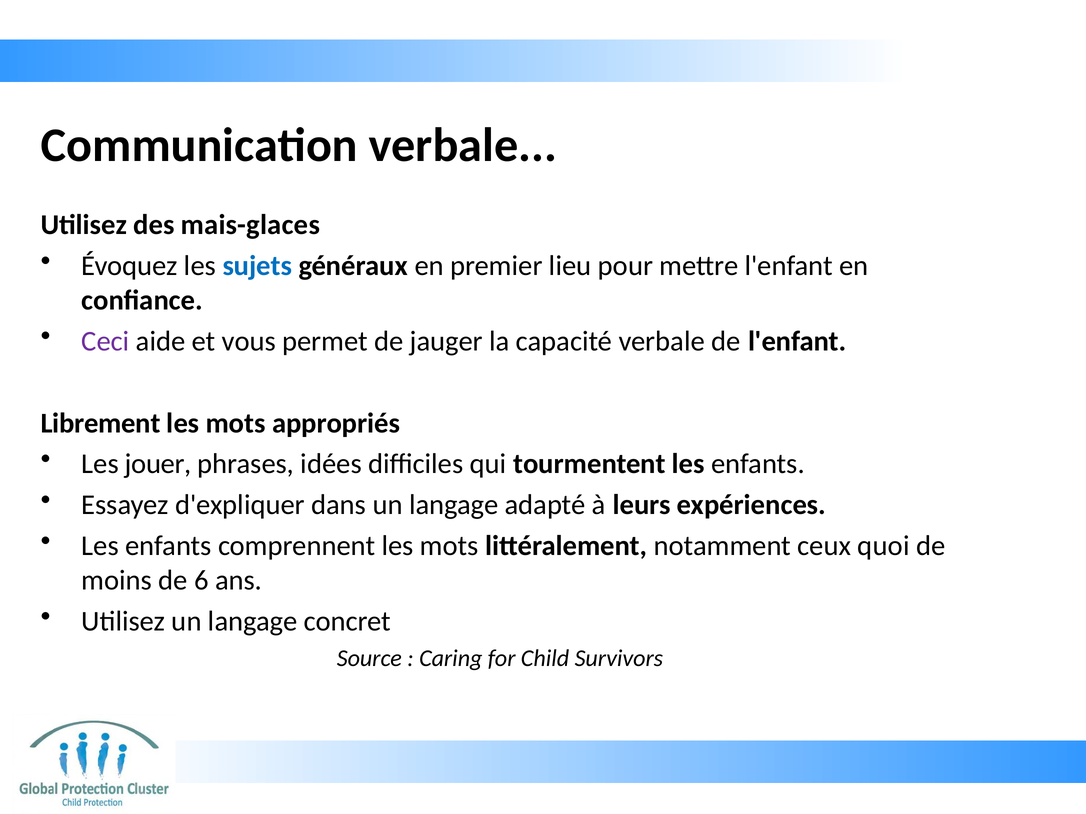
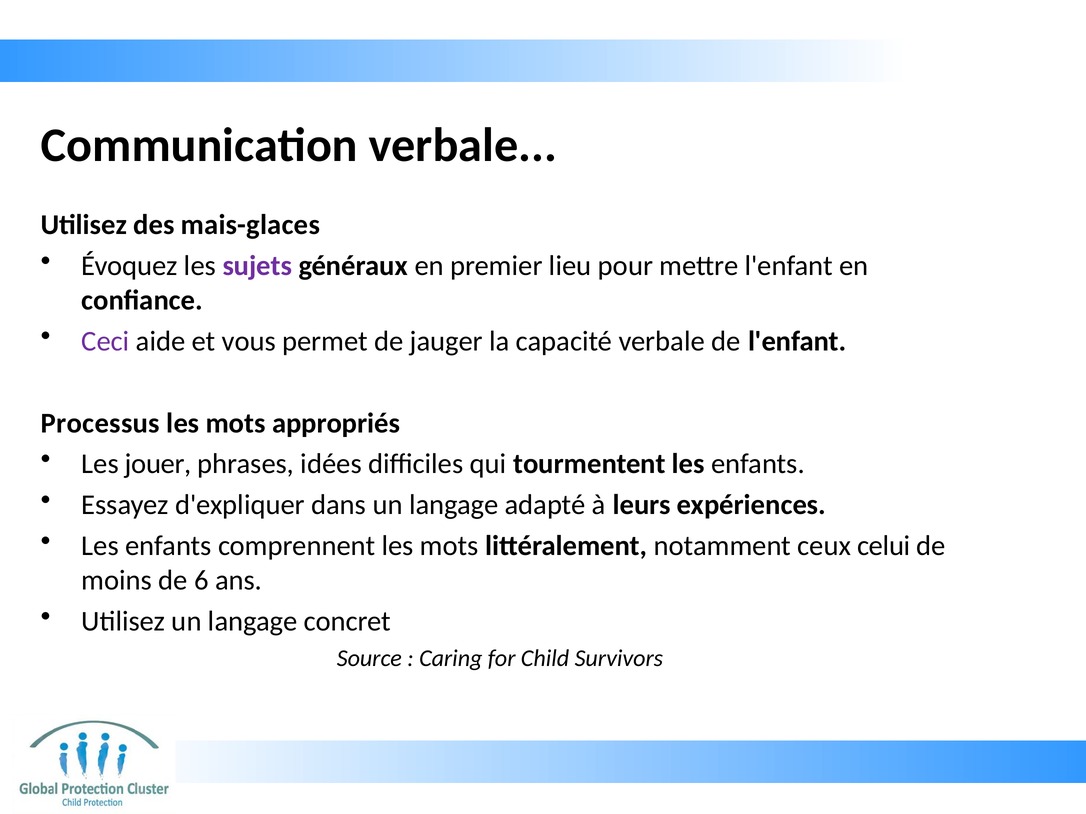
sujets colour: blue -> purple (257, 266)
Librement: Librement -> Processus (100, 423)
quoi: quoi -> celui (884, 546)
